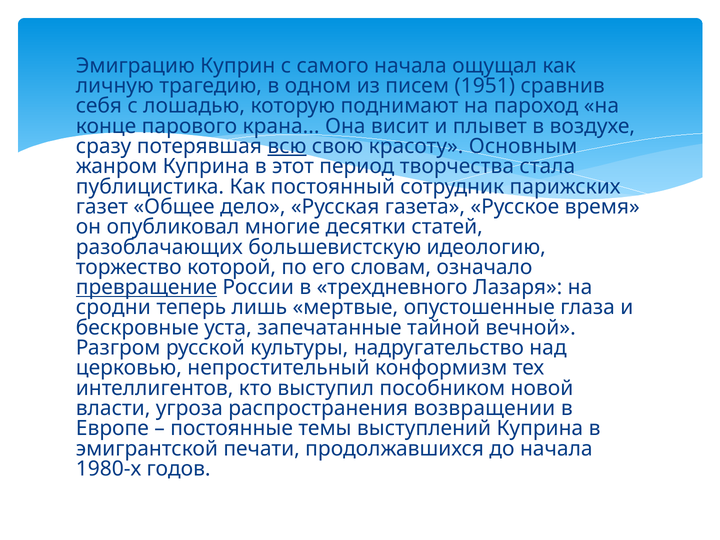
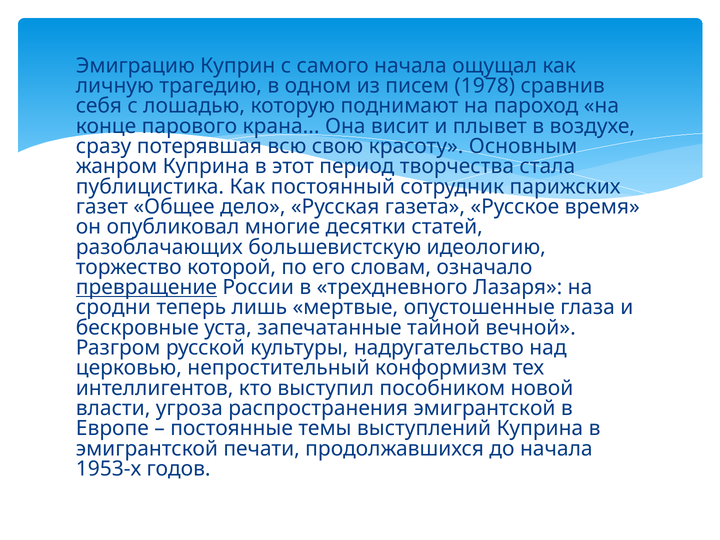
1951: 1951 -> 1978 (485, 86)
всю underline: present -> none (287, 146)
распространения возвращении: возвращении -> эмигрантской (484, 408)
1980-х: 1980-х -> 1953-х (109, 469)
